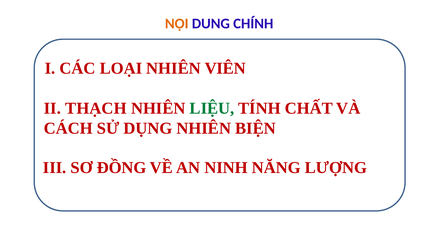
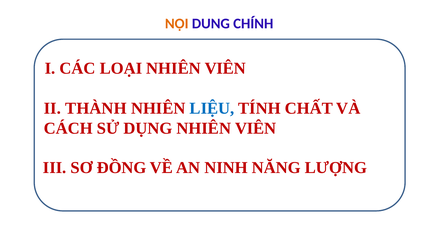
THẠCH: THẠCH -> THÀNH (96, 109)
LIỆU colour: green -> blue (212, 109)
DỤNG NHIÊN BIỆN: BIỆN -> VIÊN (256, 129)
